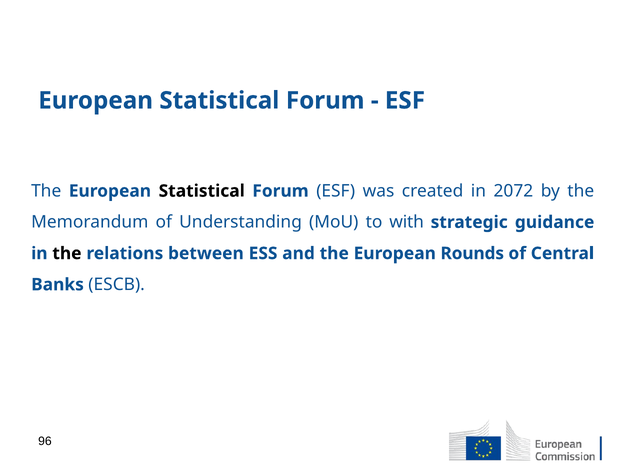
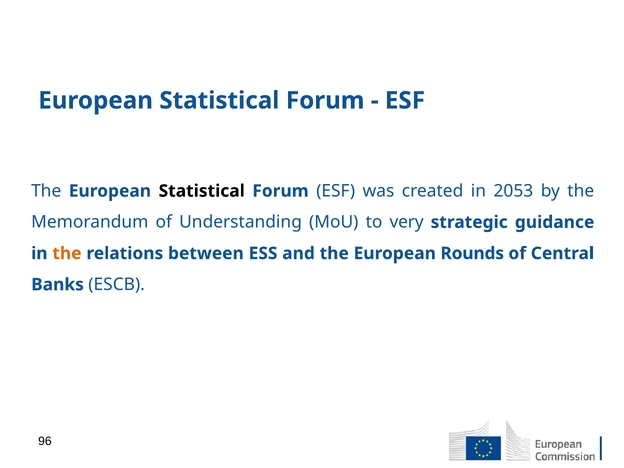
2072: 2072 -> 2053 (513, 191)
with: with -> very (407, 222)
the colour: black -> orange (67, 253)
